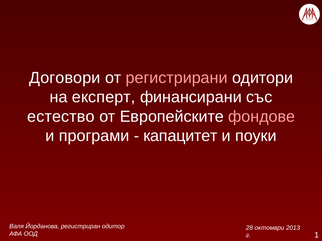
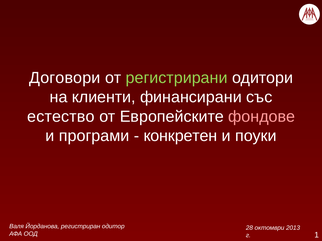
регистрирани colour: pink -> light green (177, 78)
експерт: експерт -> клиенти (104, 97)
капацитет: капацитет -> конкретен (180, 136)
